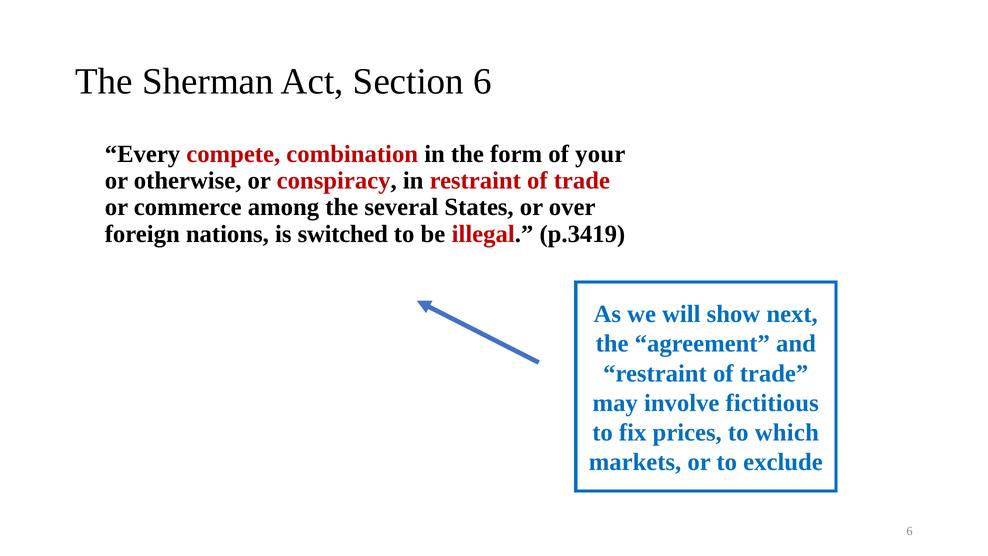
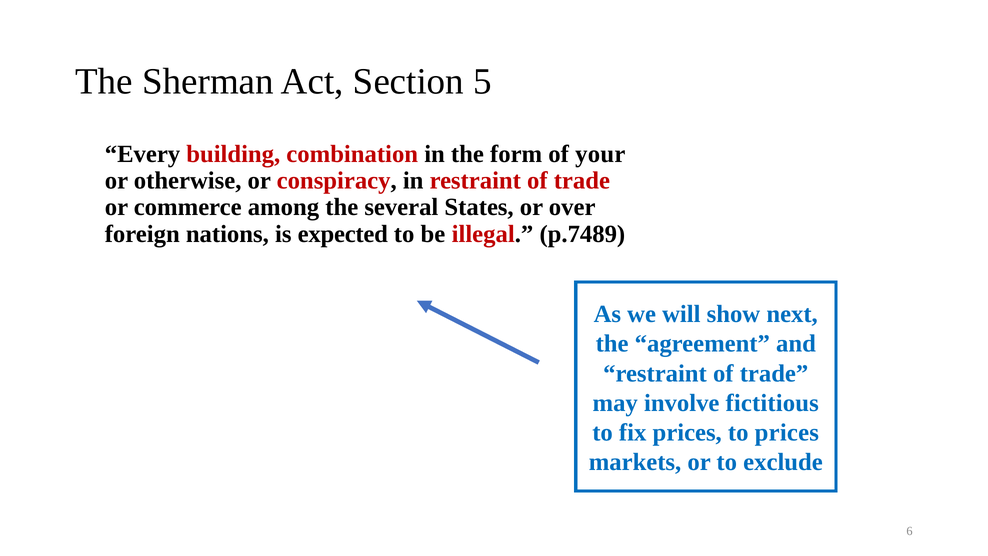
Section 6: 6 -> 5 (483, 81)
compete: compete -> building (233, 154)
switched: switched -> expected (343, 234)
p.3419: p.3419 -> p.7489 (582, 234)
to which: which -> prices (787, 432)
